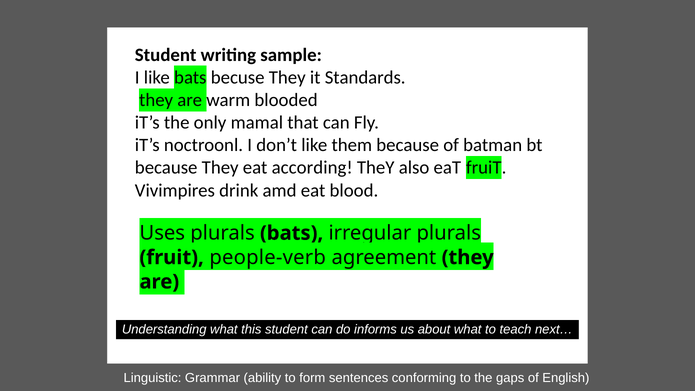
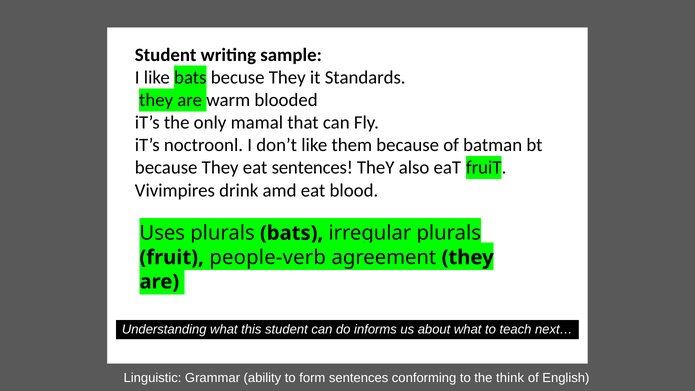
eat according: according -> sentences (312, 168)
gaps: gaps -> think (510, 378)
